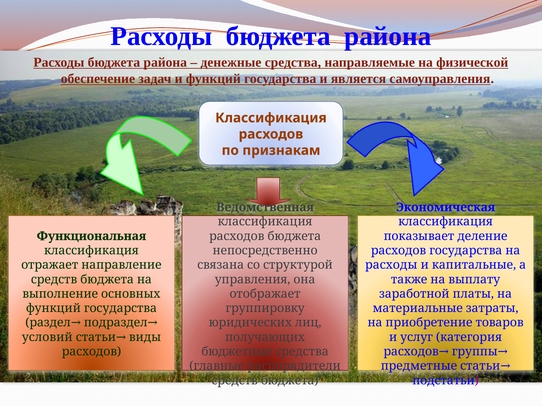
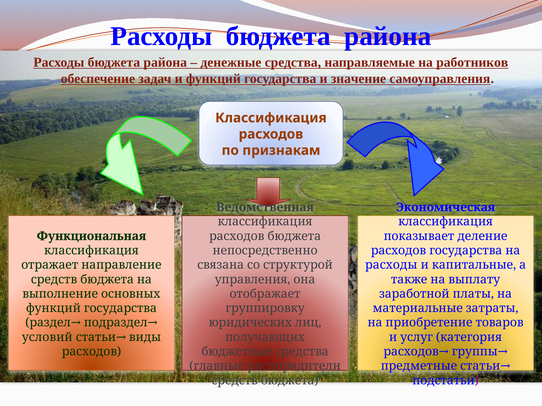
физической: физической -> работников (472, 63)
является: является -> значение (358, 79)
